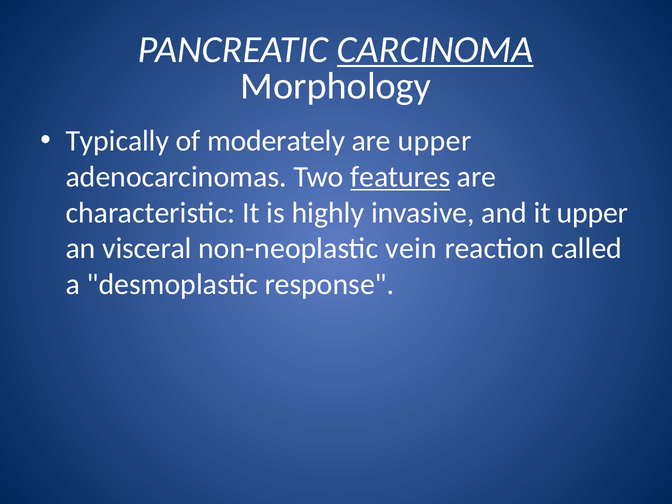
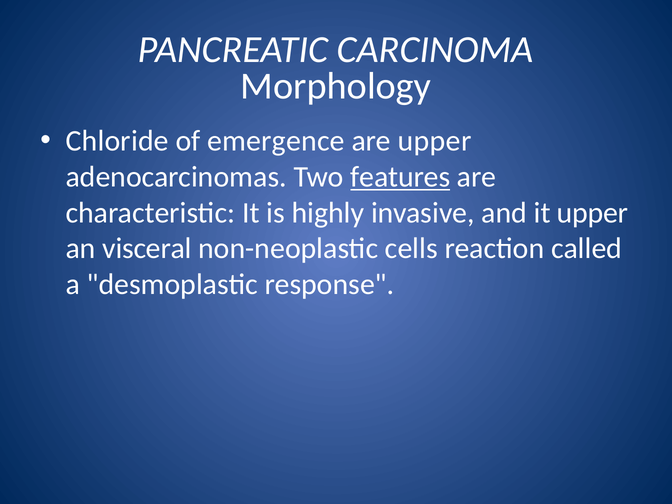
CARCINOMA underline: present -> none (435, 50)
Typically: Typically -> Chloride (117, 141)
moderately: moderately -> emergence (276, 141)
vein: vein -> cells (411, 249)
